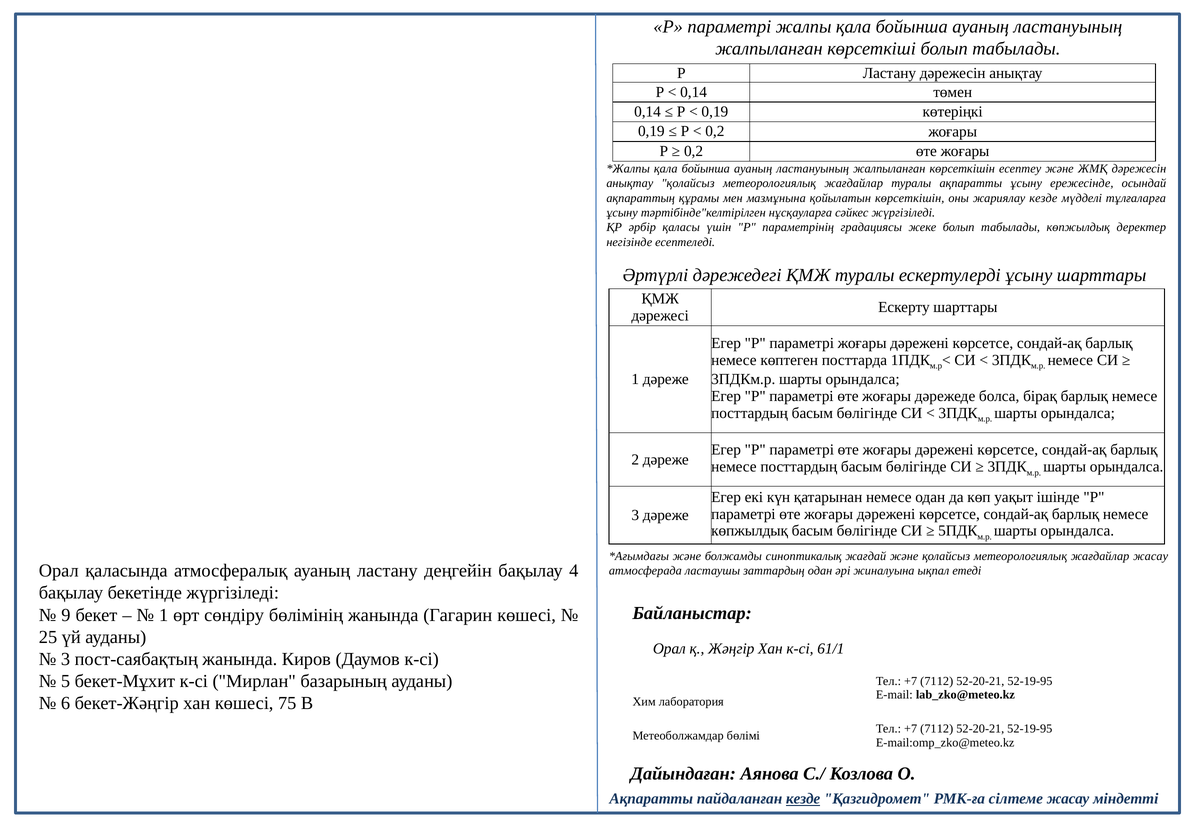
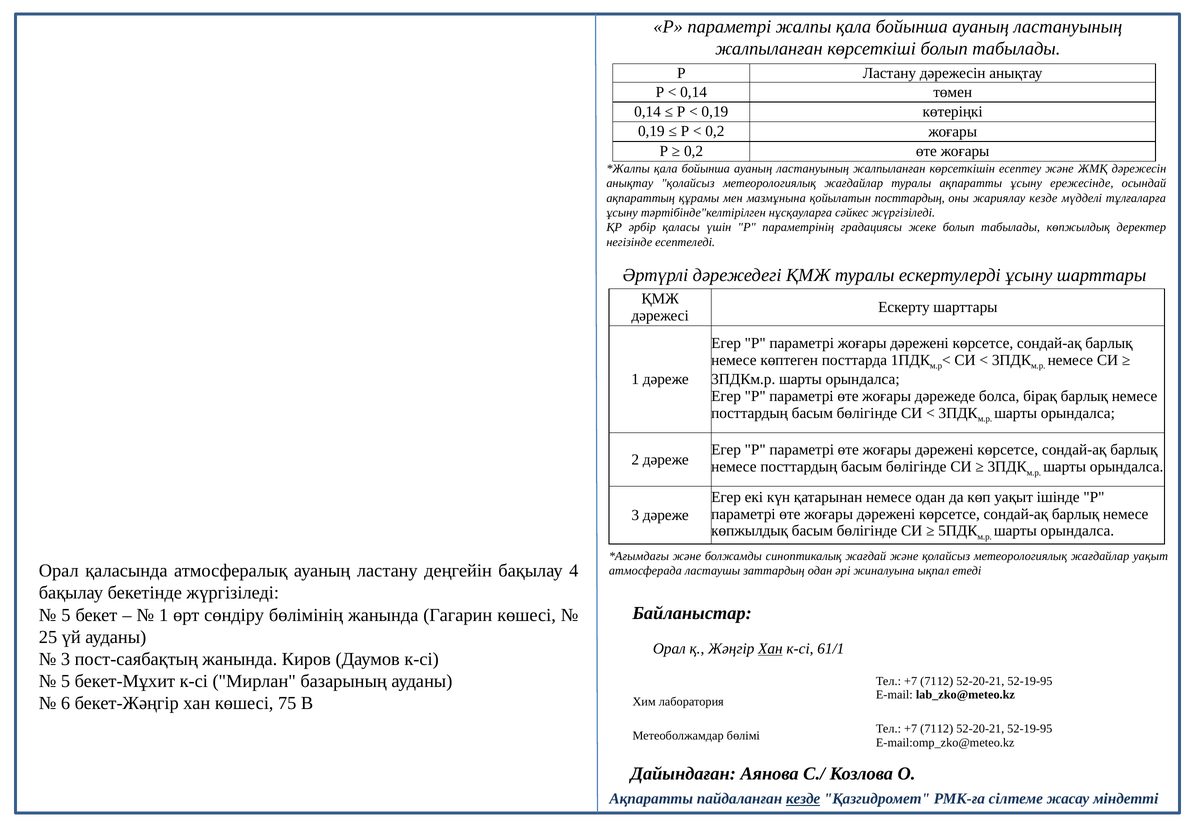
қойылатын көрсеткішін: көрсеткішін -> посттардың (910, 198)
жағдайлар жасау: жасау -> уақыт (1151, 556)
9: 9 -> 5 (66, 615)
Хан underline: none -> present (770, 649)
